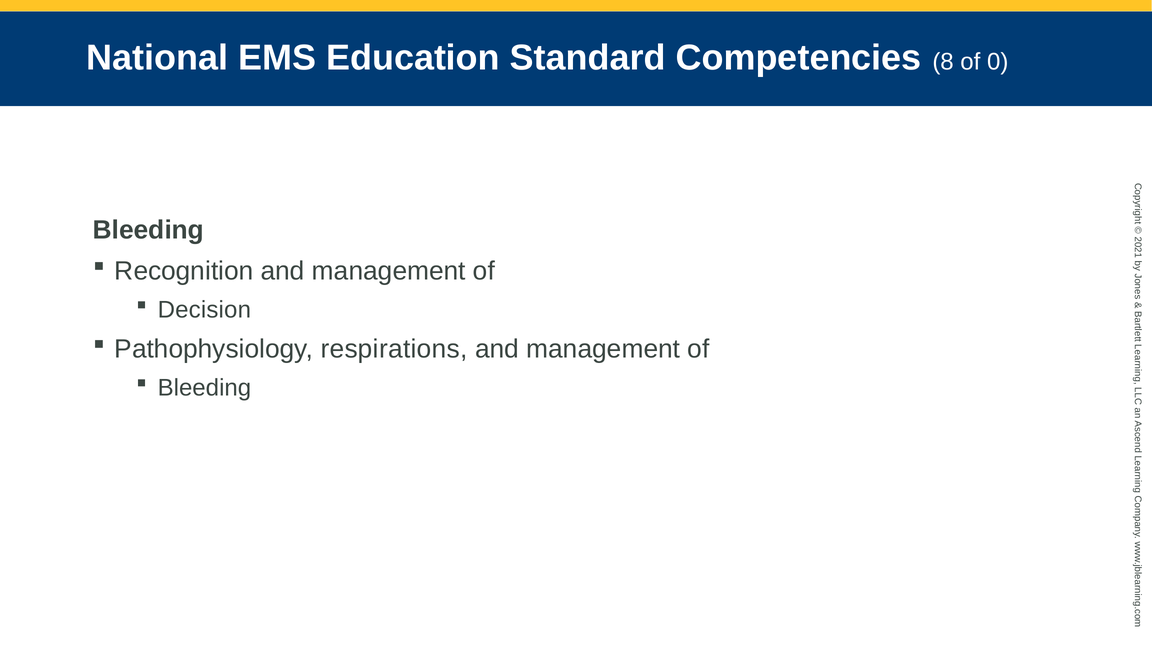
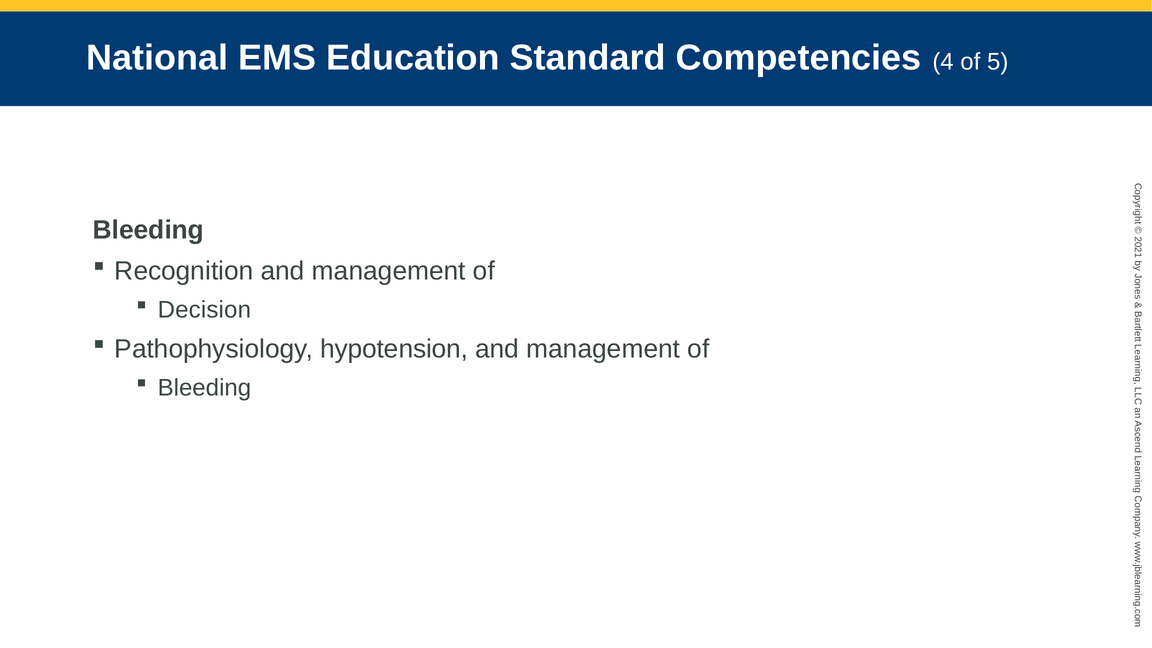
8: 8 -> 4 (943, 62)
of 0: 0 -> 5 (998, 62)
respirations: respirations -> hypotension (394, 349)
